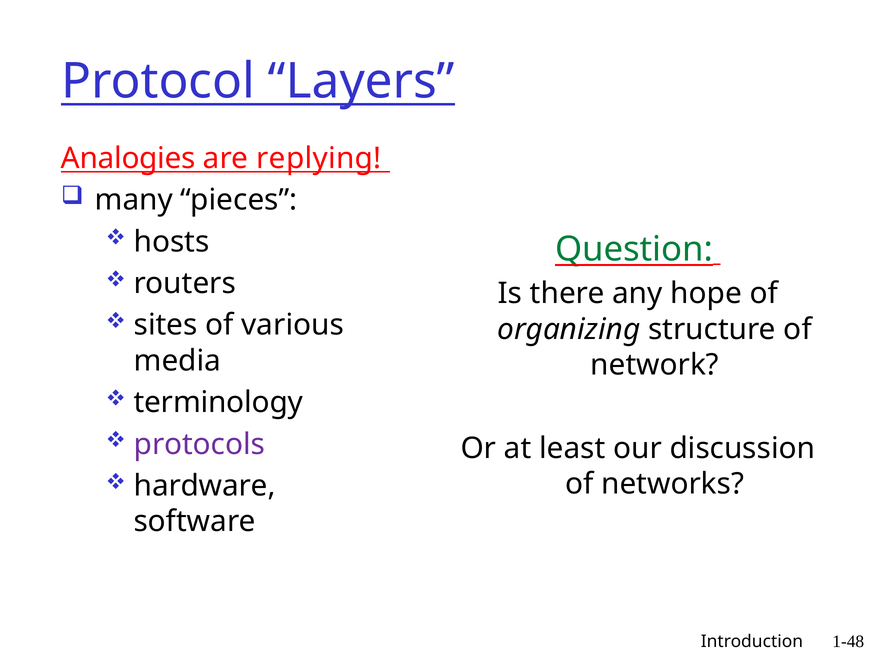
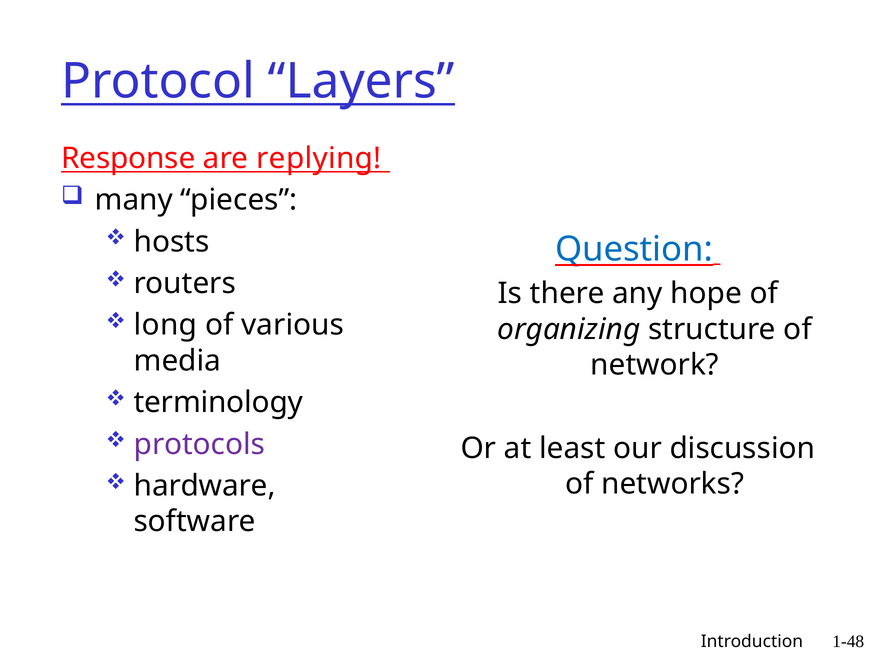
Analogies: Analogies -> Response (128, 159)
Question colour: green -> blue (634, 249)
sites: sites -> long (166, 325)
